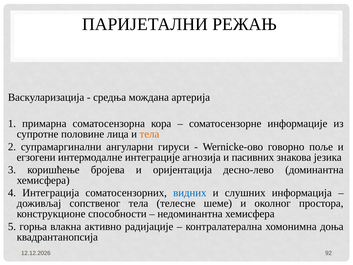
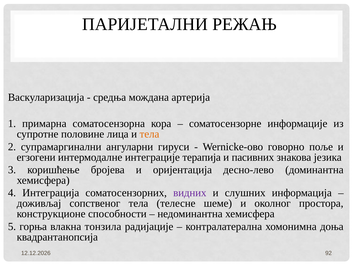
агнозија: агнозија -> терапија (202, 157)
видних colour: blue -> purple (190, 193)
активно: активно -> тонзила (103, 226)
